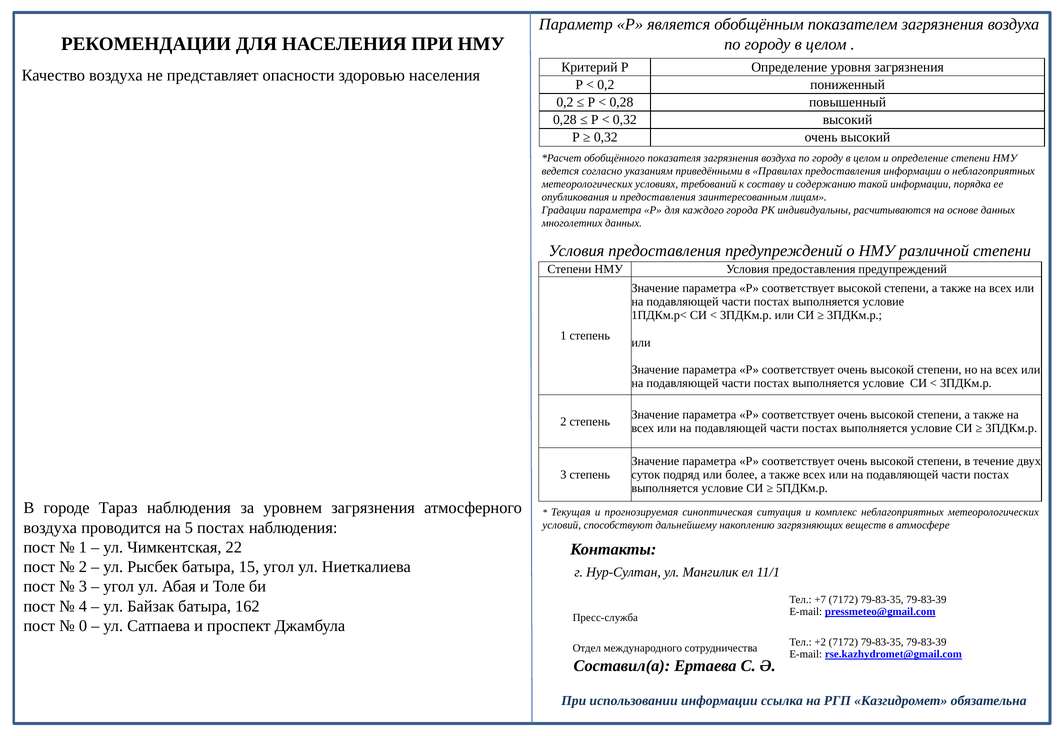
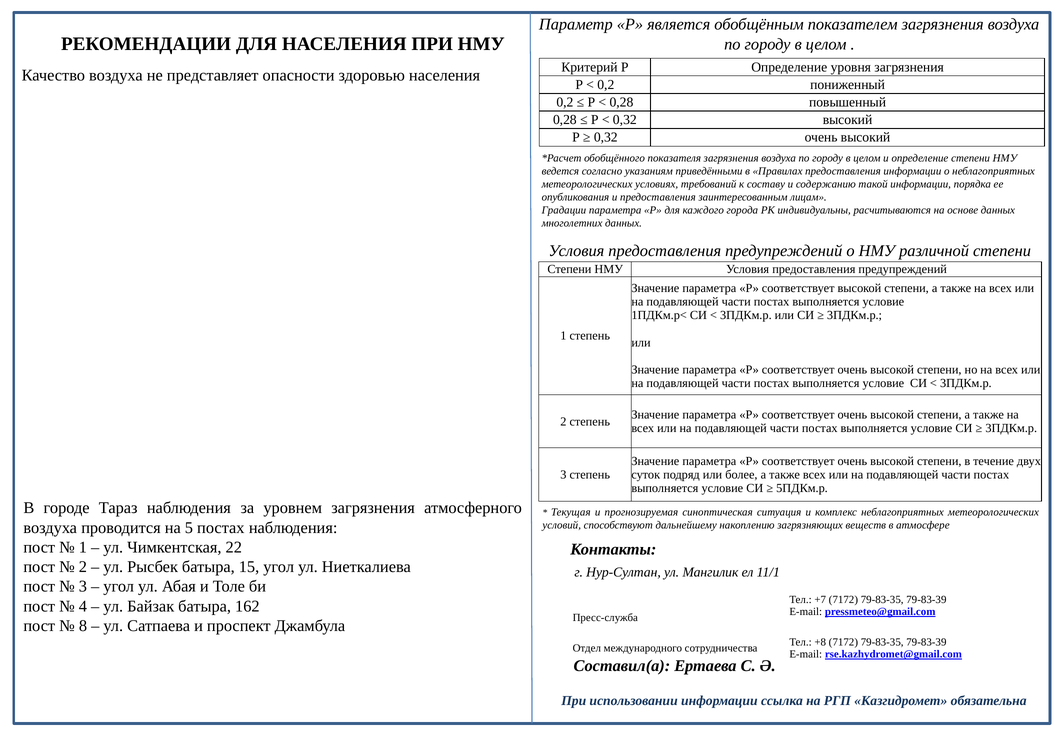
0: 0 -> 8 (83, 626)
+2: +2 -> +8 (820, 643)
